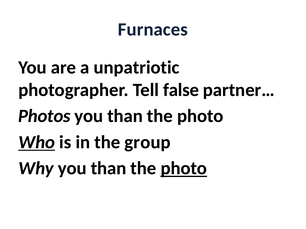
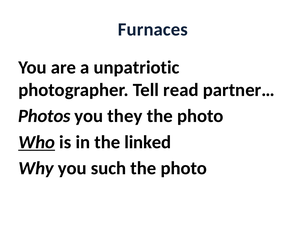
false: false -> read (181, 90)
than: than -> they (125, 116)
group: group -> linked (148, 143)
Why you than: than -> such (109, 169)
photo underline: present -> none (184, 169)
